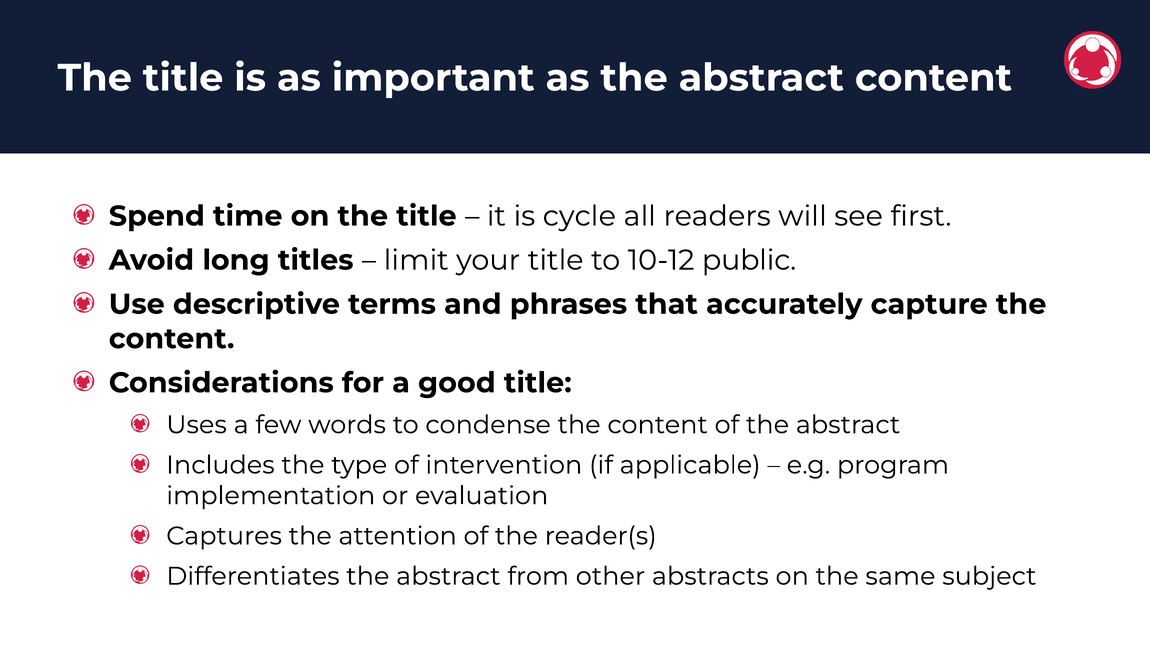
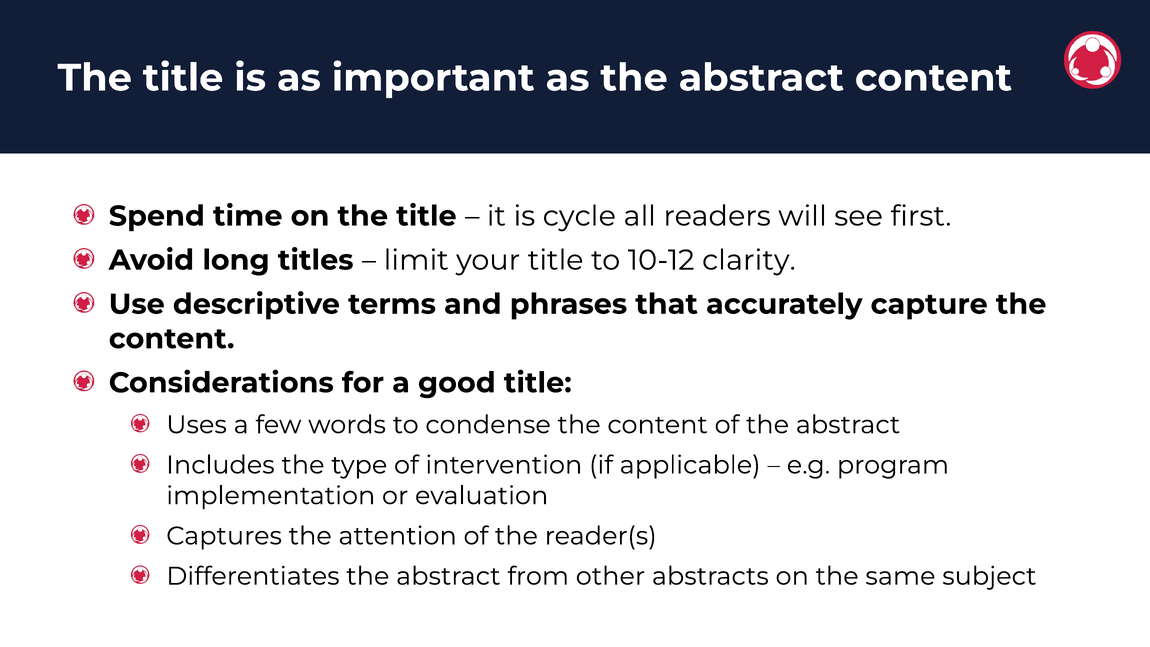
public: public -> clarity (749, 260)
